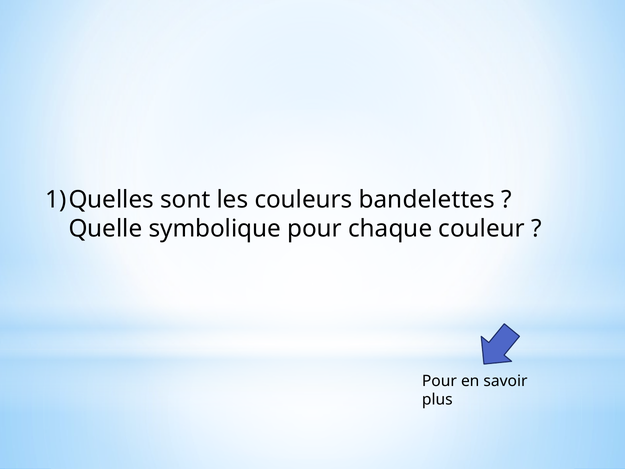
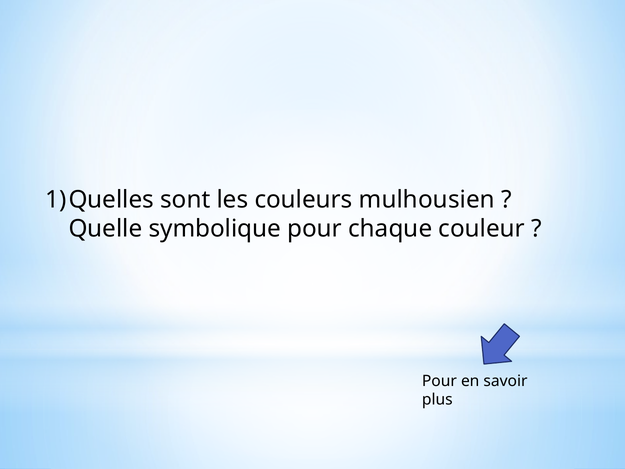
bandelettes: bandelettes -> mulhousien (427, 200)
